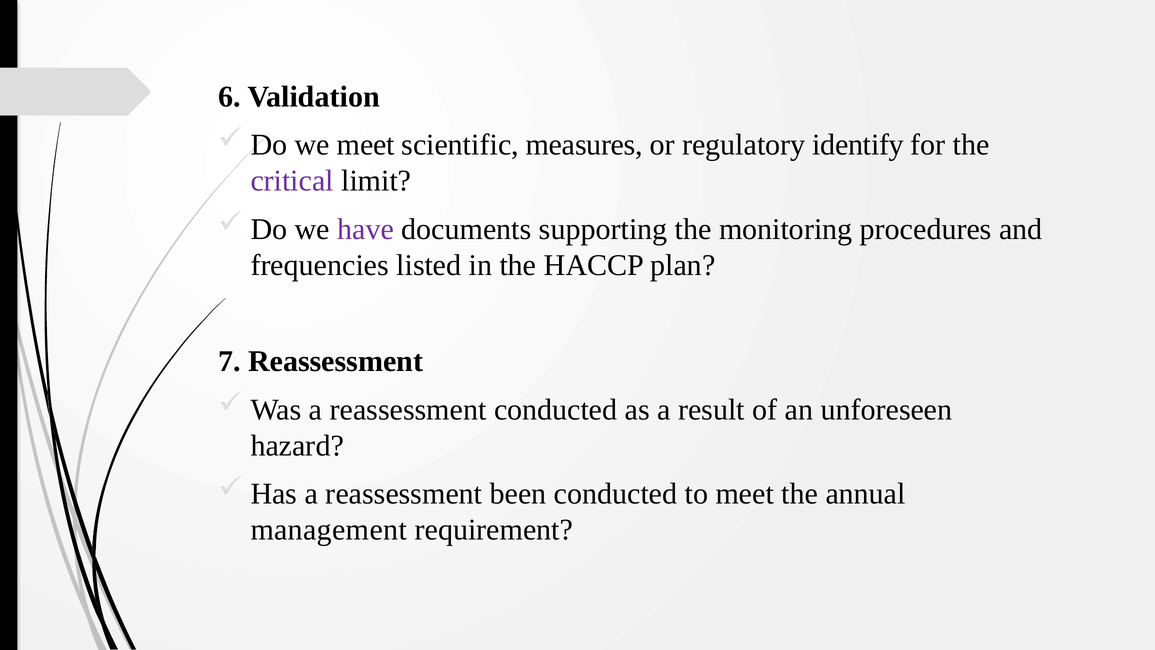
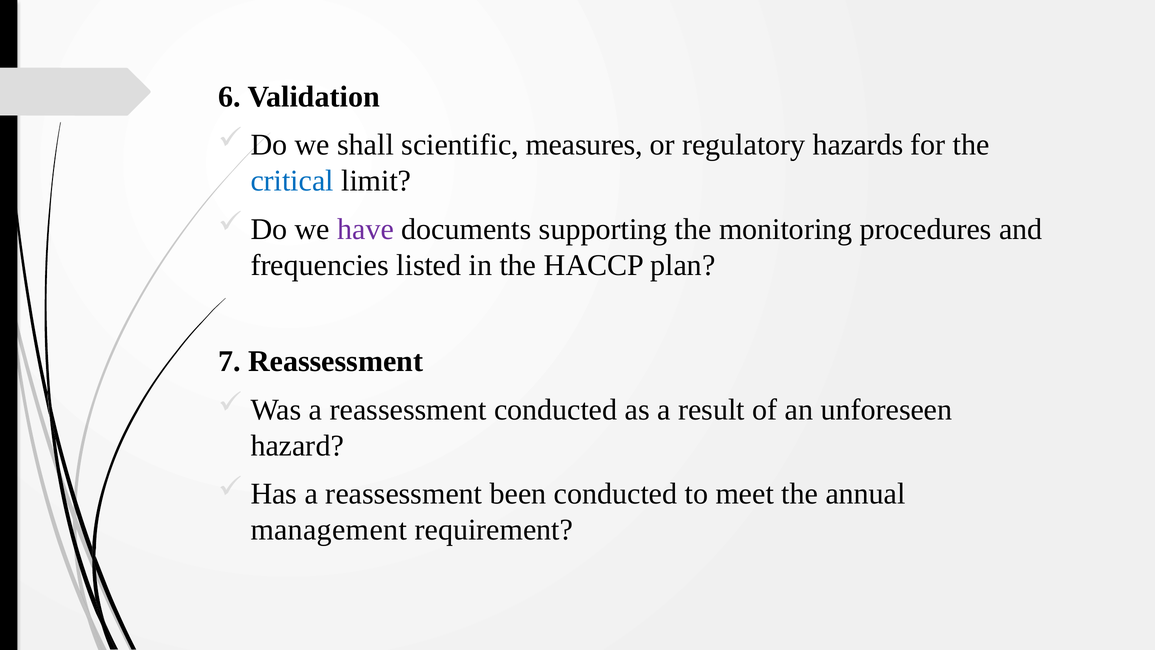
we meet: meet -> shall (366, 145)
identify: identify -> hazards (858, 145)
critical colour: purple -> blue (292, 181)
